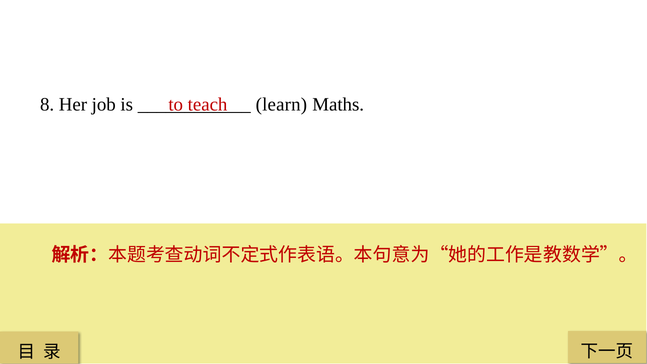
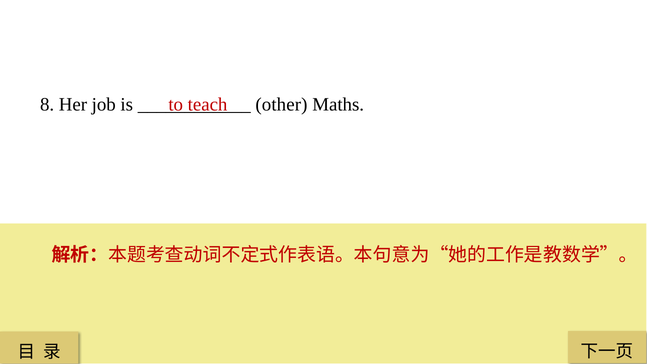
learn: learn -> other (281, 105)
